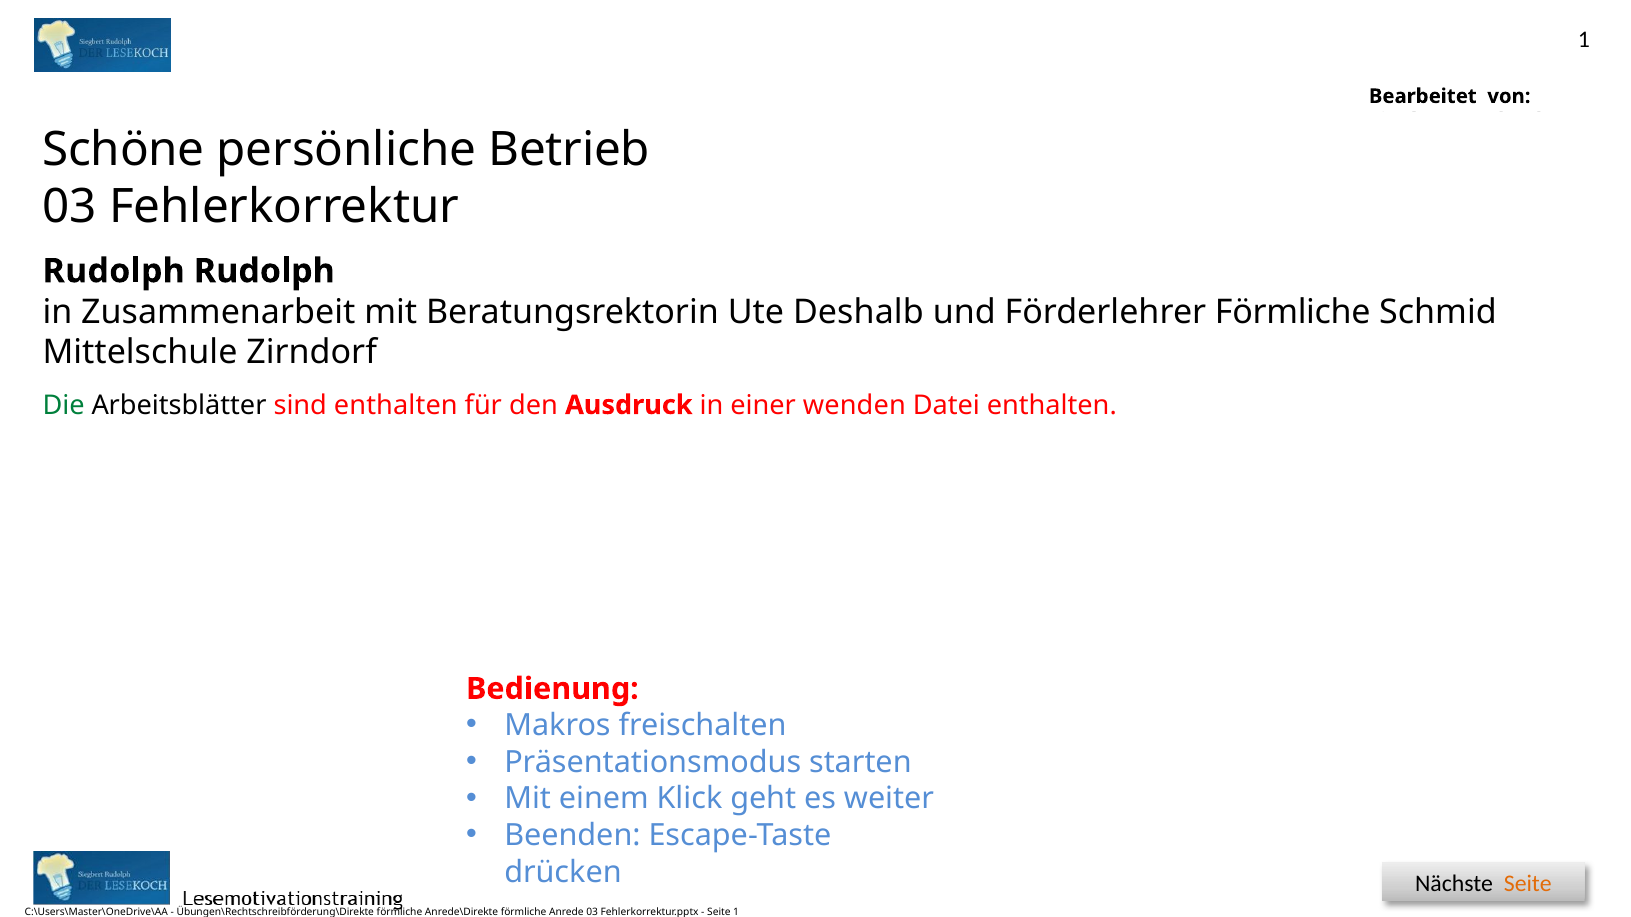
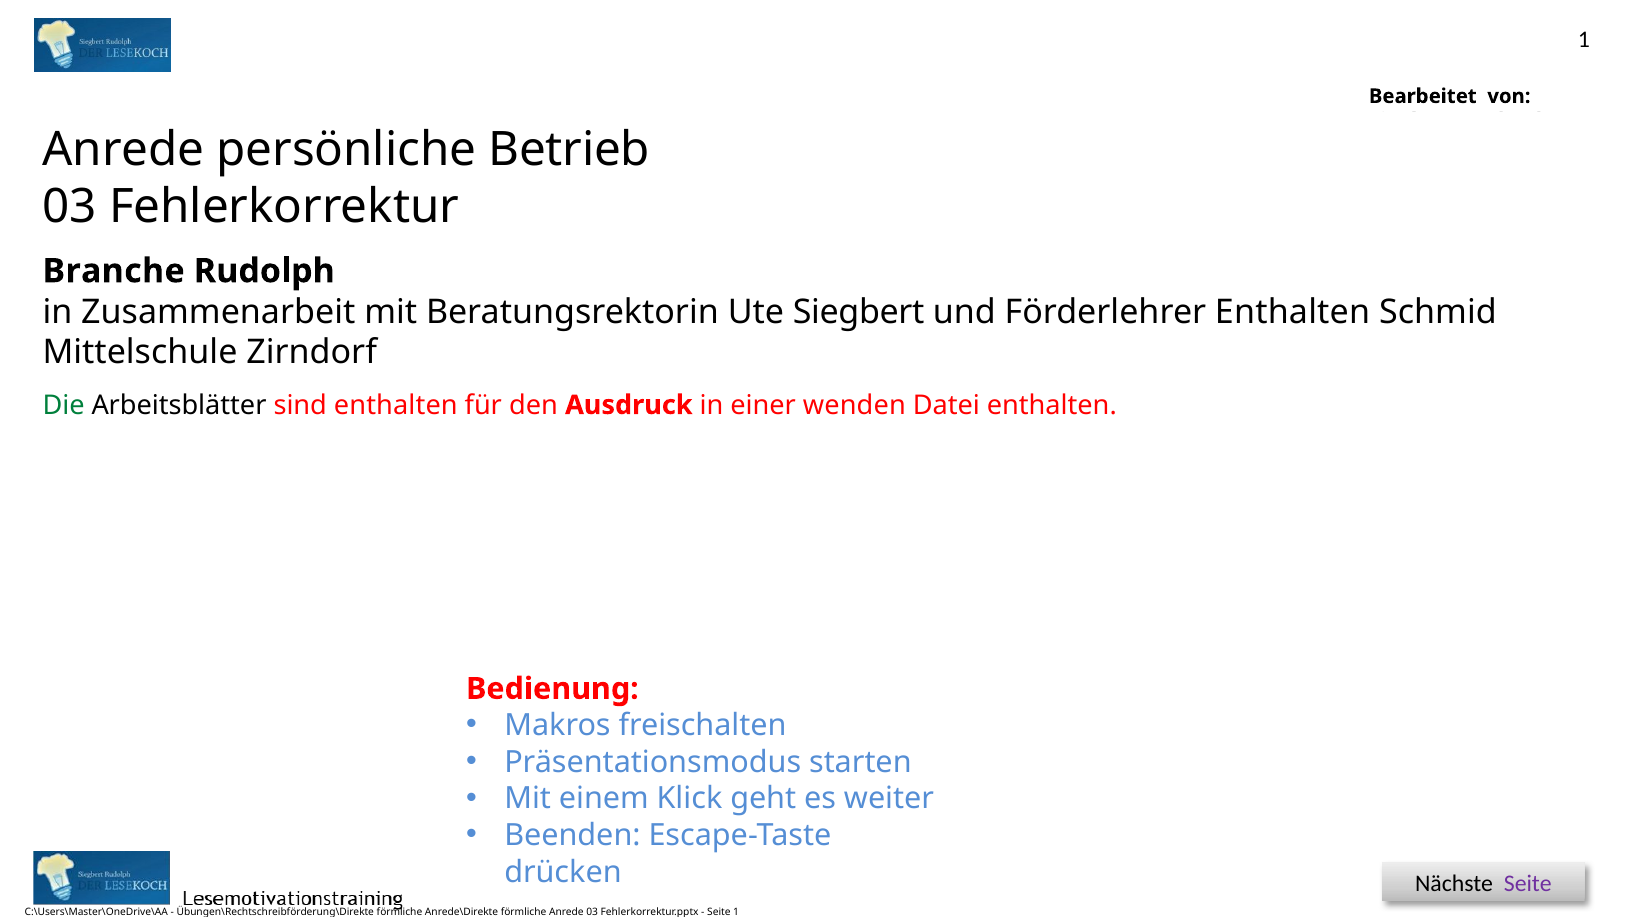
Schöne: Schöne -> Anrede (123, 150)
Rudolph: Rudolph -> Branche (114, 271)
Deshalb: Deshalb -> Siegbert (859, 312)
Förderlehrer Förmliche: Förmliche -> Enthalten (1293, 312)
Seite colour: orange -> purple (1528, 884)
